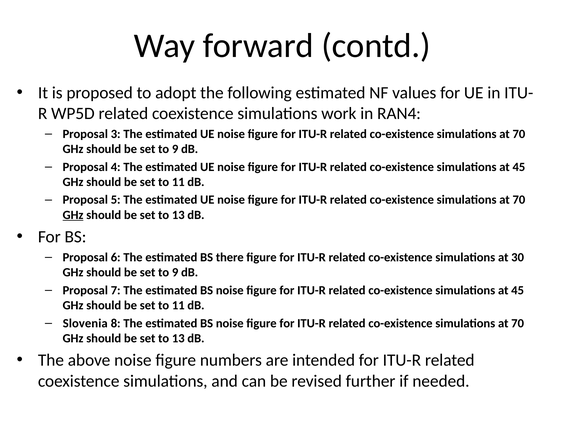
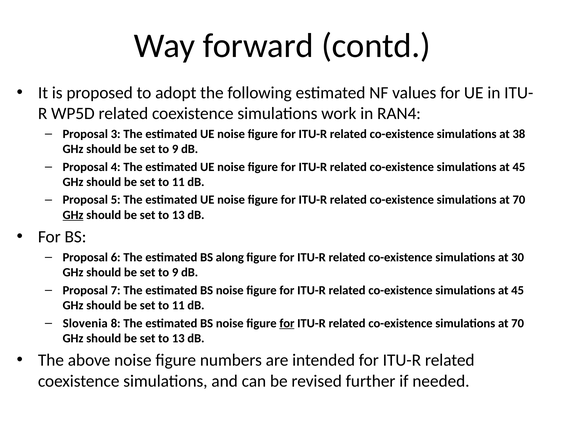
70: 70 -> 38 (519, 134)
there: there -> along (230, 257)
for underline: none -> present (287, 323)
